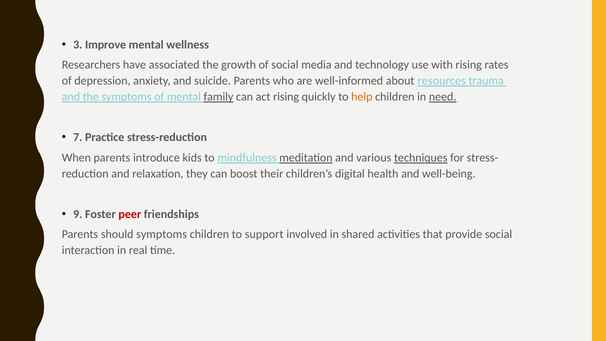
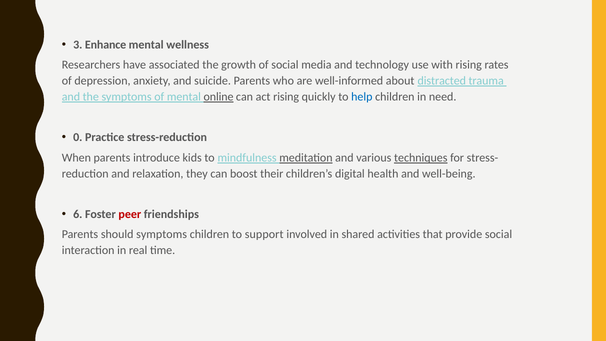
Improve: Improve -> Enhance (106, 45)
resources: resources -> distracted (442, 81)
family: family -> online (219, 97)
help colour: orange -> blue (362, 97)
need underline: present -> none (443, 97)
7: 7 -> 0 (78, 137)
9: 9 -> 6 (78, 214)
